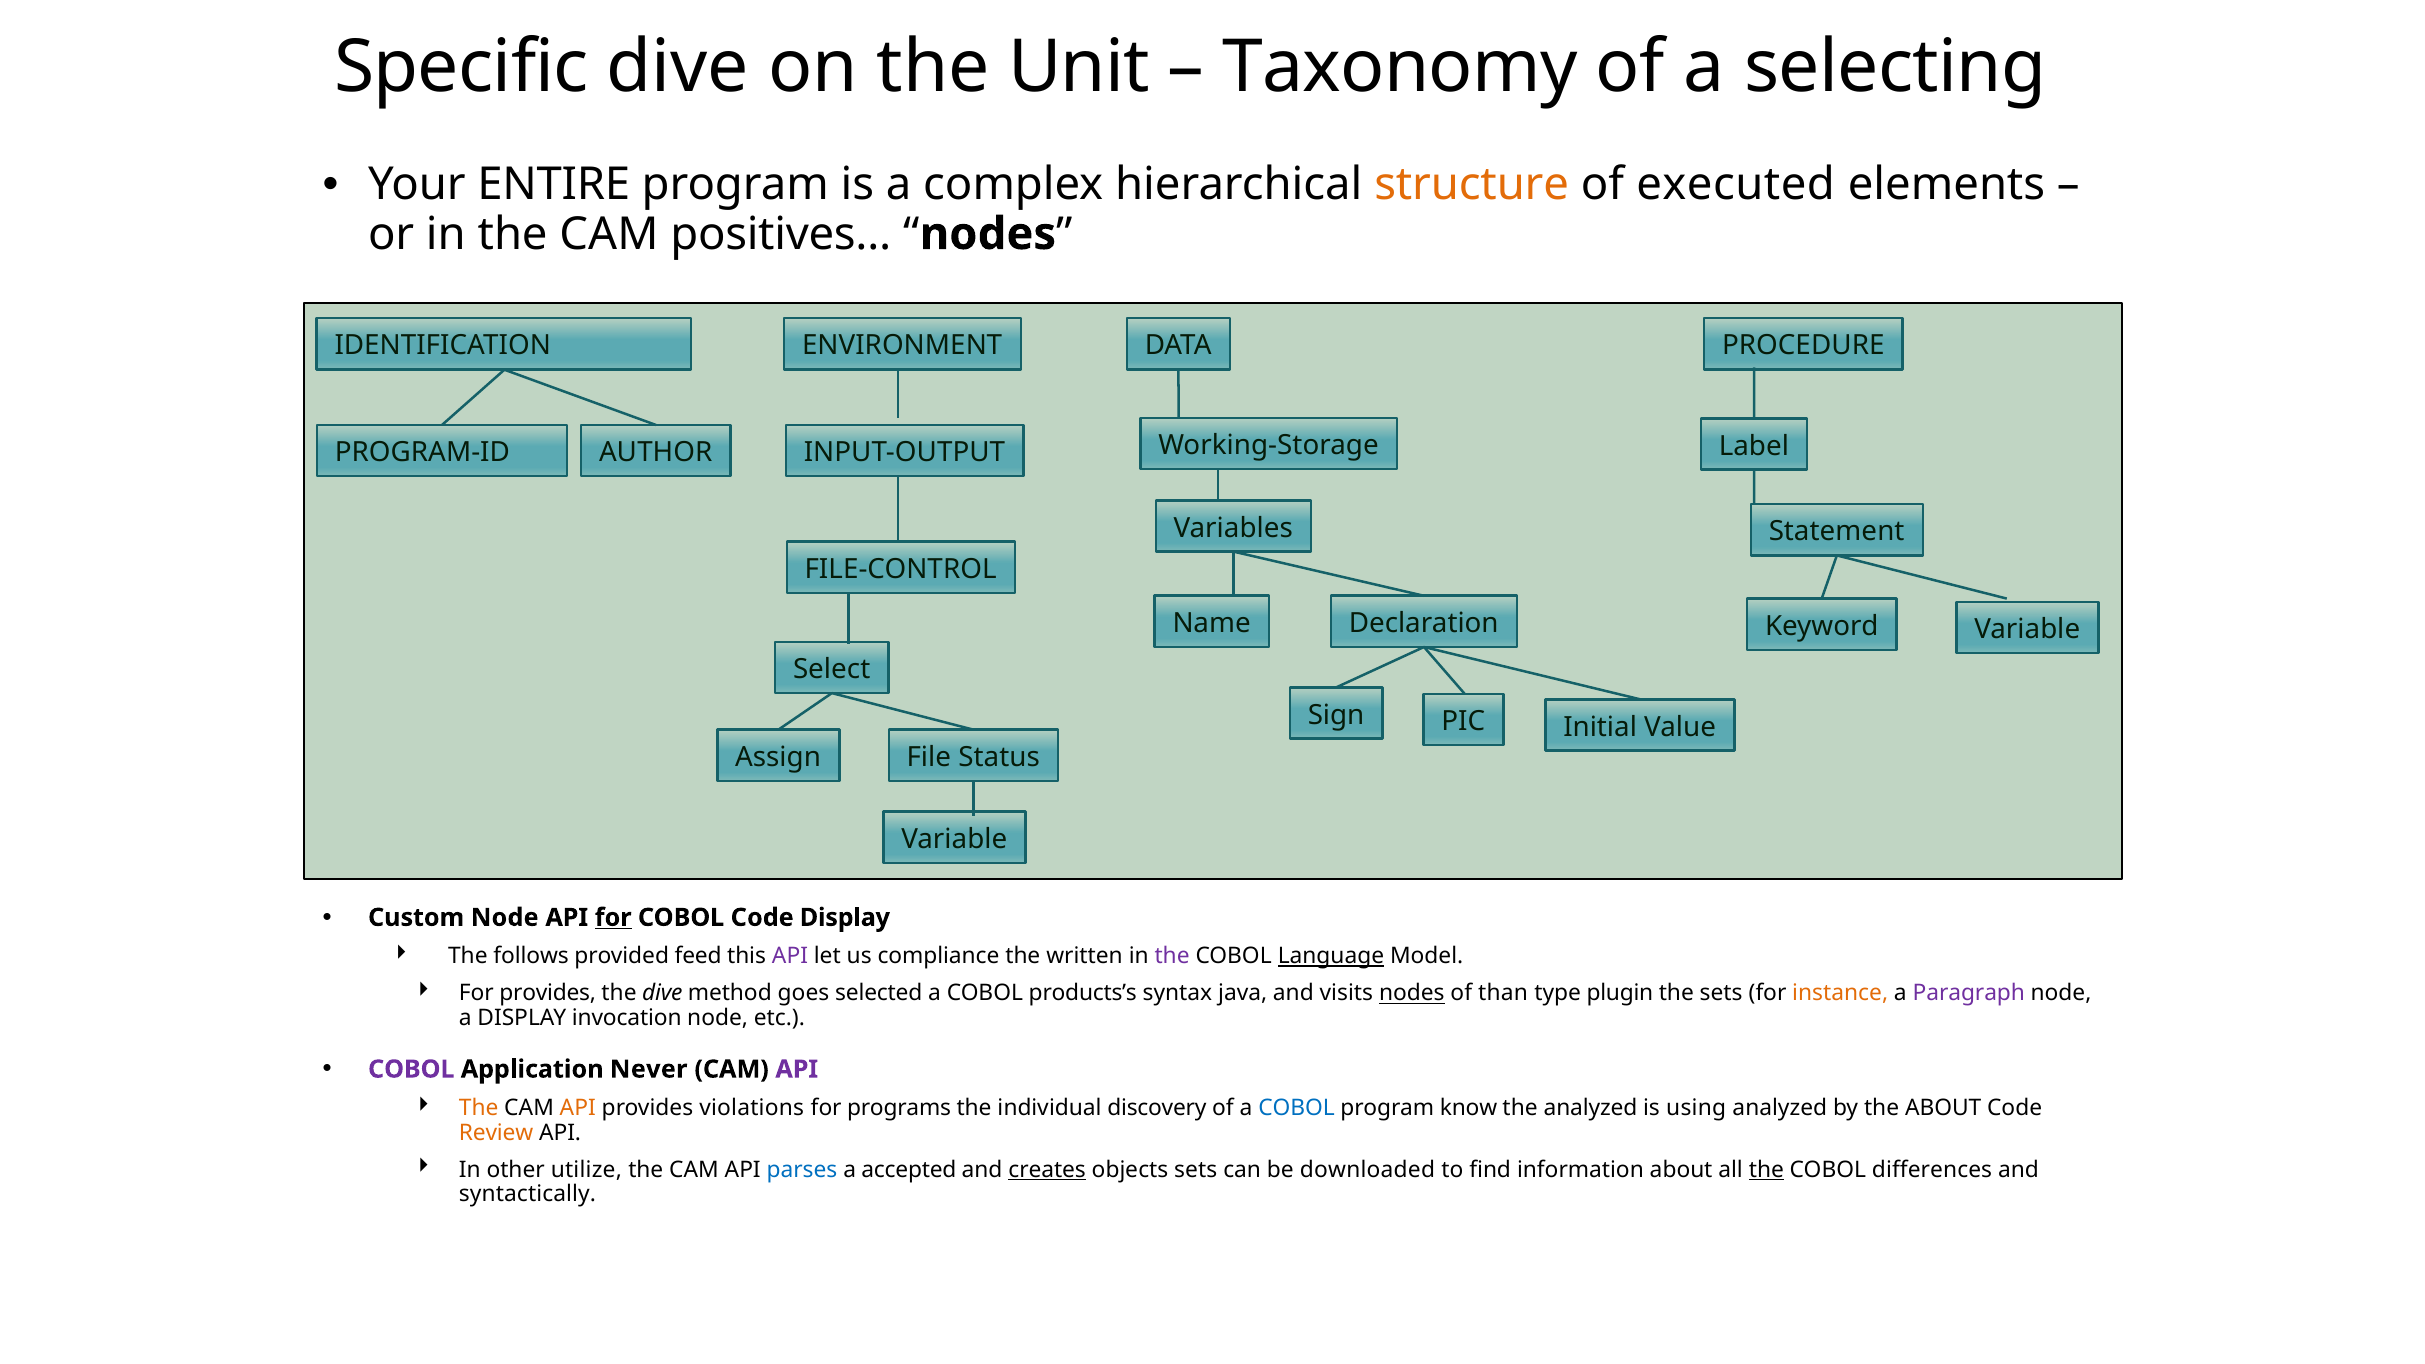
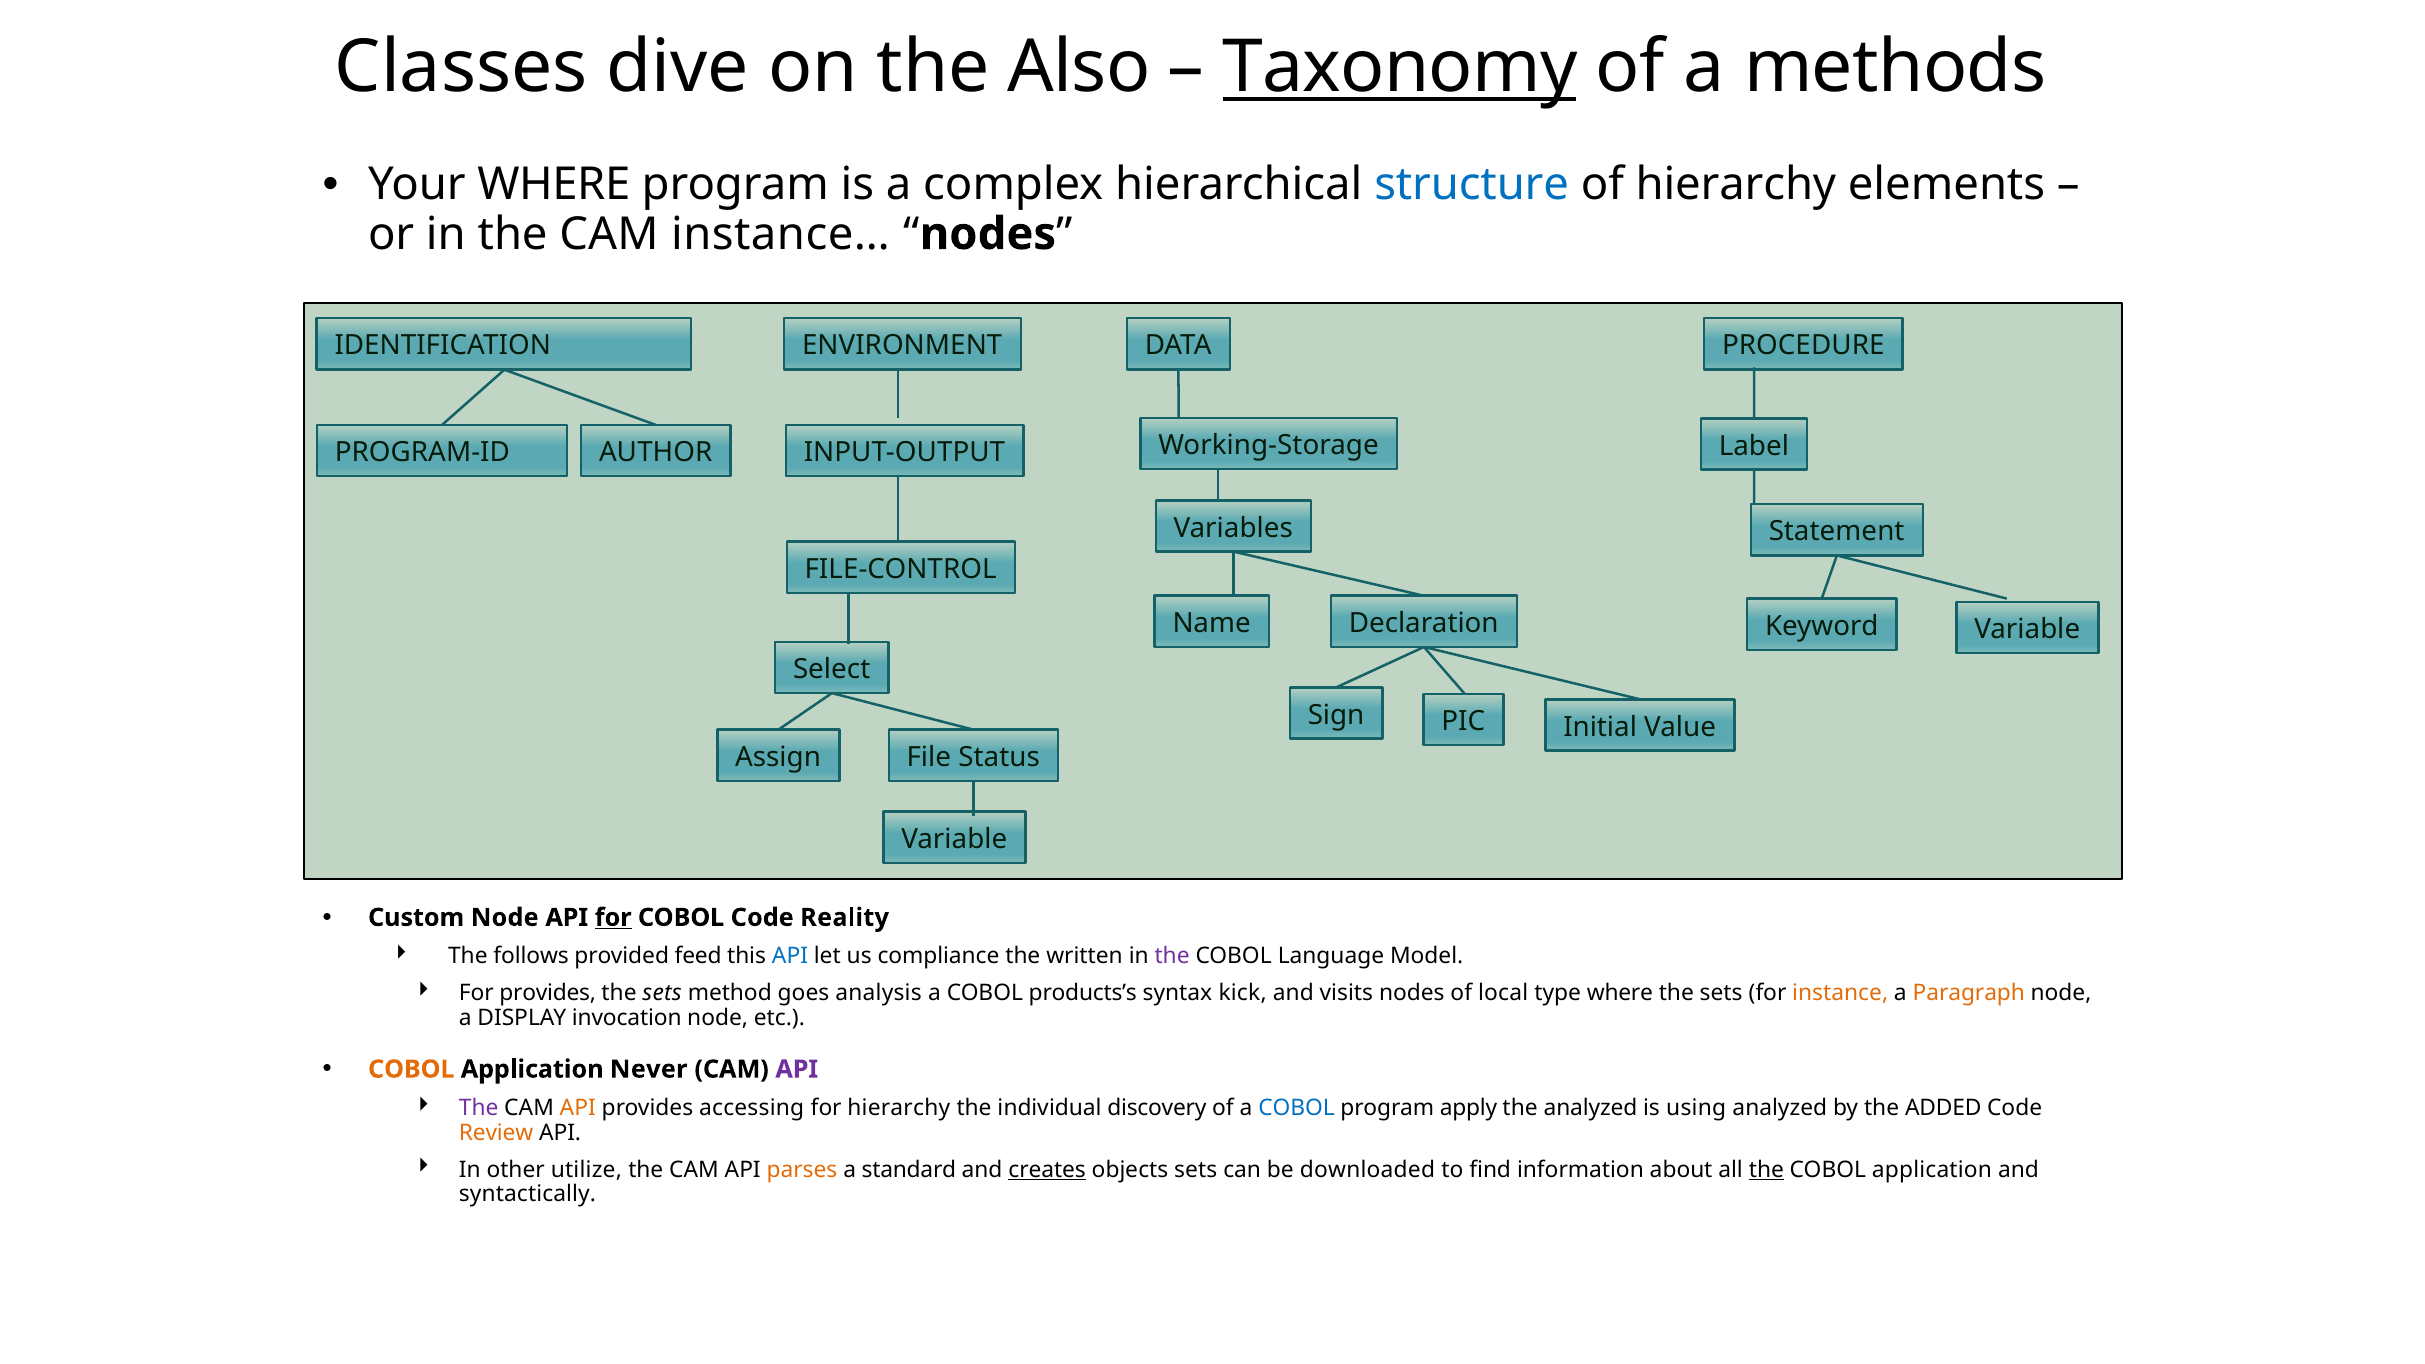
Specific: Specific -> Classes (461, 68)
Unit: Unit -> Also (1079, 68)
Taxonomy underline: none -> present (1400, 68)
selecting: selecting -> methods (1895, 68)
Your ENTIRE: ENTIRE -> WHERE (554, 185)
structure colour: orange -> blue (1472, 185)
of executed: executed -> hierarchy (1736, 185)
positives…: positives… -> instance… (781, 234)
Code Display: Display -> Reality (845, 918)
API colour: purple -> blue (790, 956)
Language underline: present -> none (1331, 956)
dive: dive -> sets (662, 993)
selected: selected -> analysis (879, 993)
java: java -> kick (1243, 993)
nodes underline: present -> none (1412, 993)
than: than -> local (1503, 993)
type plugin: plugin -> where (1620, 993)
Paragraph colour: purple -> orange (1969, 993)
COBOL colour: purple -> orange (411, 1069)
The colour: orange -> purple (479, 1108)
violations: violations -> accessing (752, 1108)
for programs: programs -> hierarchy (899, 1108)
know: know -> apply (1469, 1108)
the ABOUT: ABOUT -> ADDED (1943, 1108)
parses colour: blue -> orange (802, 1170)
accepted: accepted -> standard (909, 1170)
differences: differences -> application (1932, 1170)
